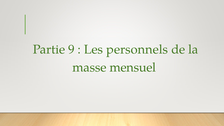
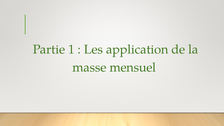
9: 9 -> 1 (71, 49)
personnels: personnels -> application (137, 49)
